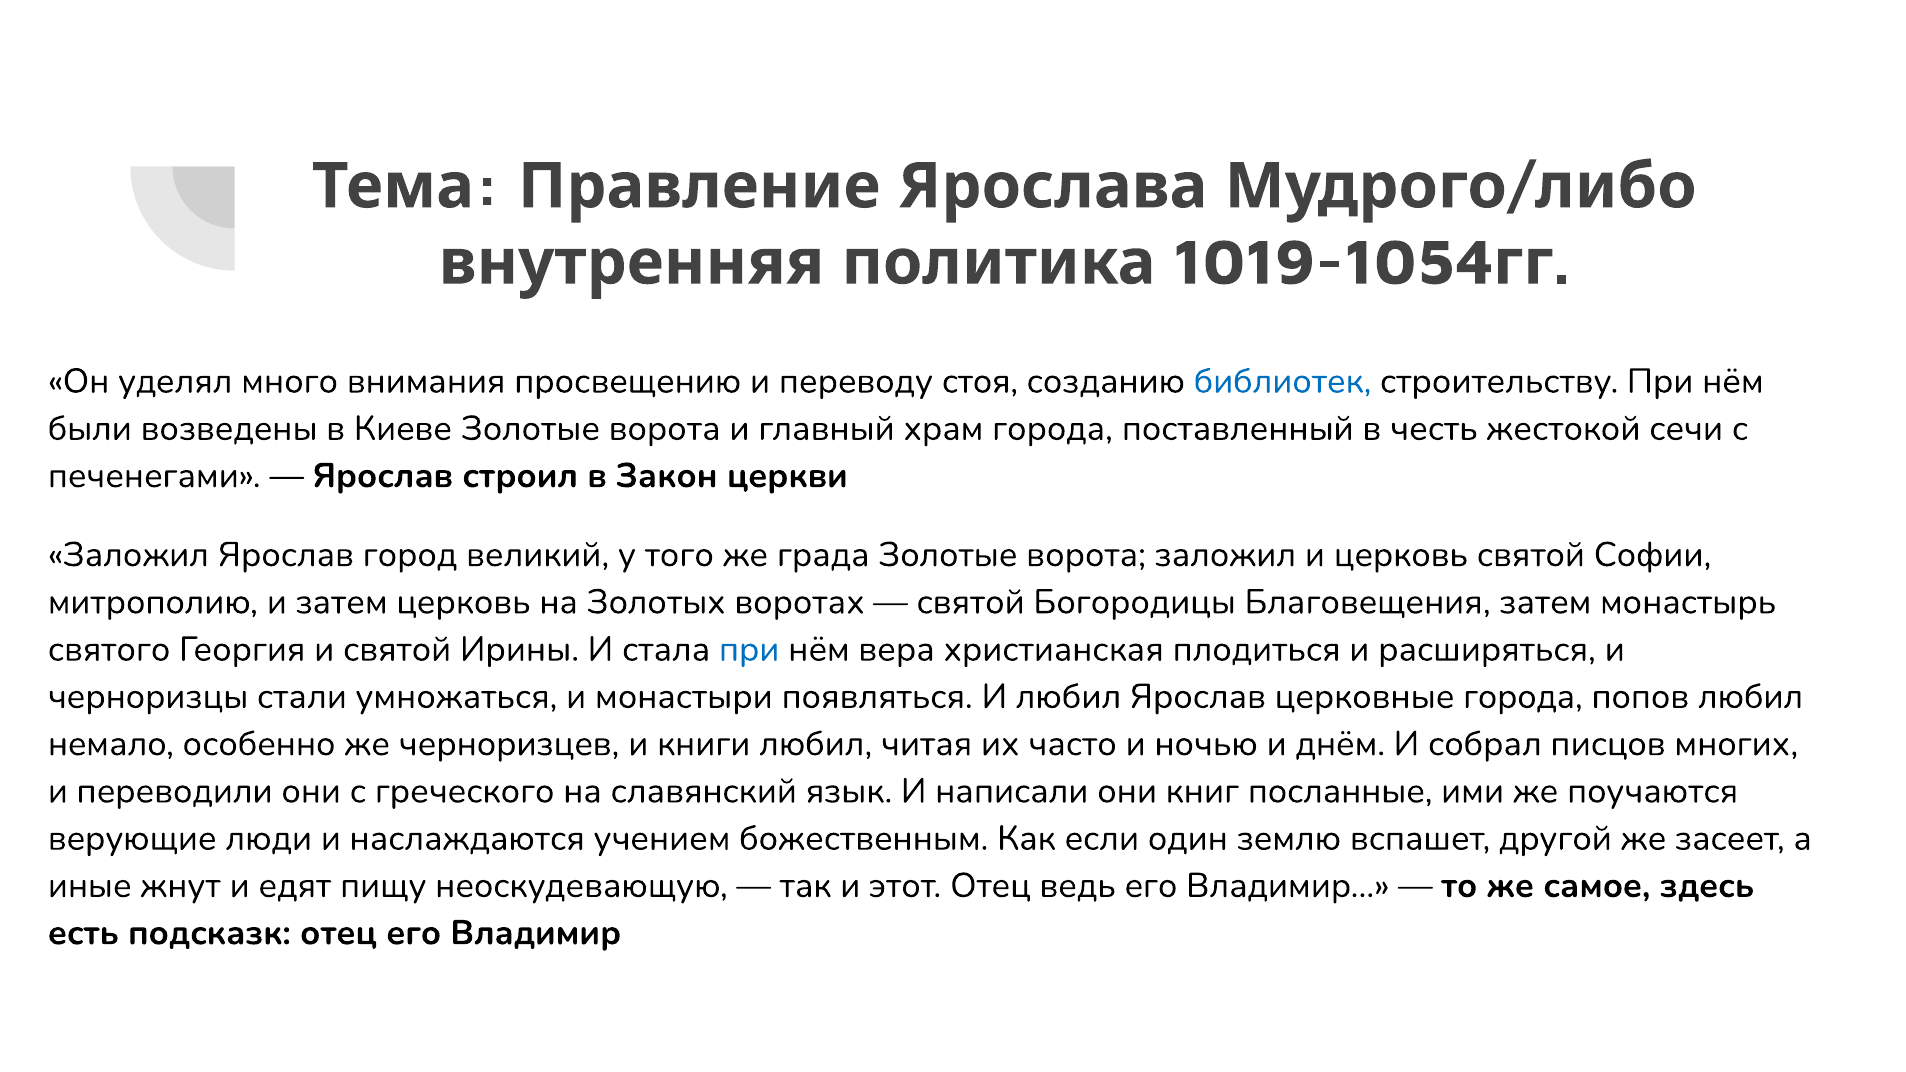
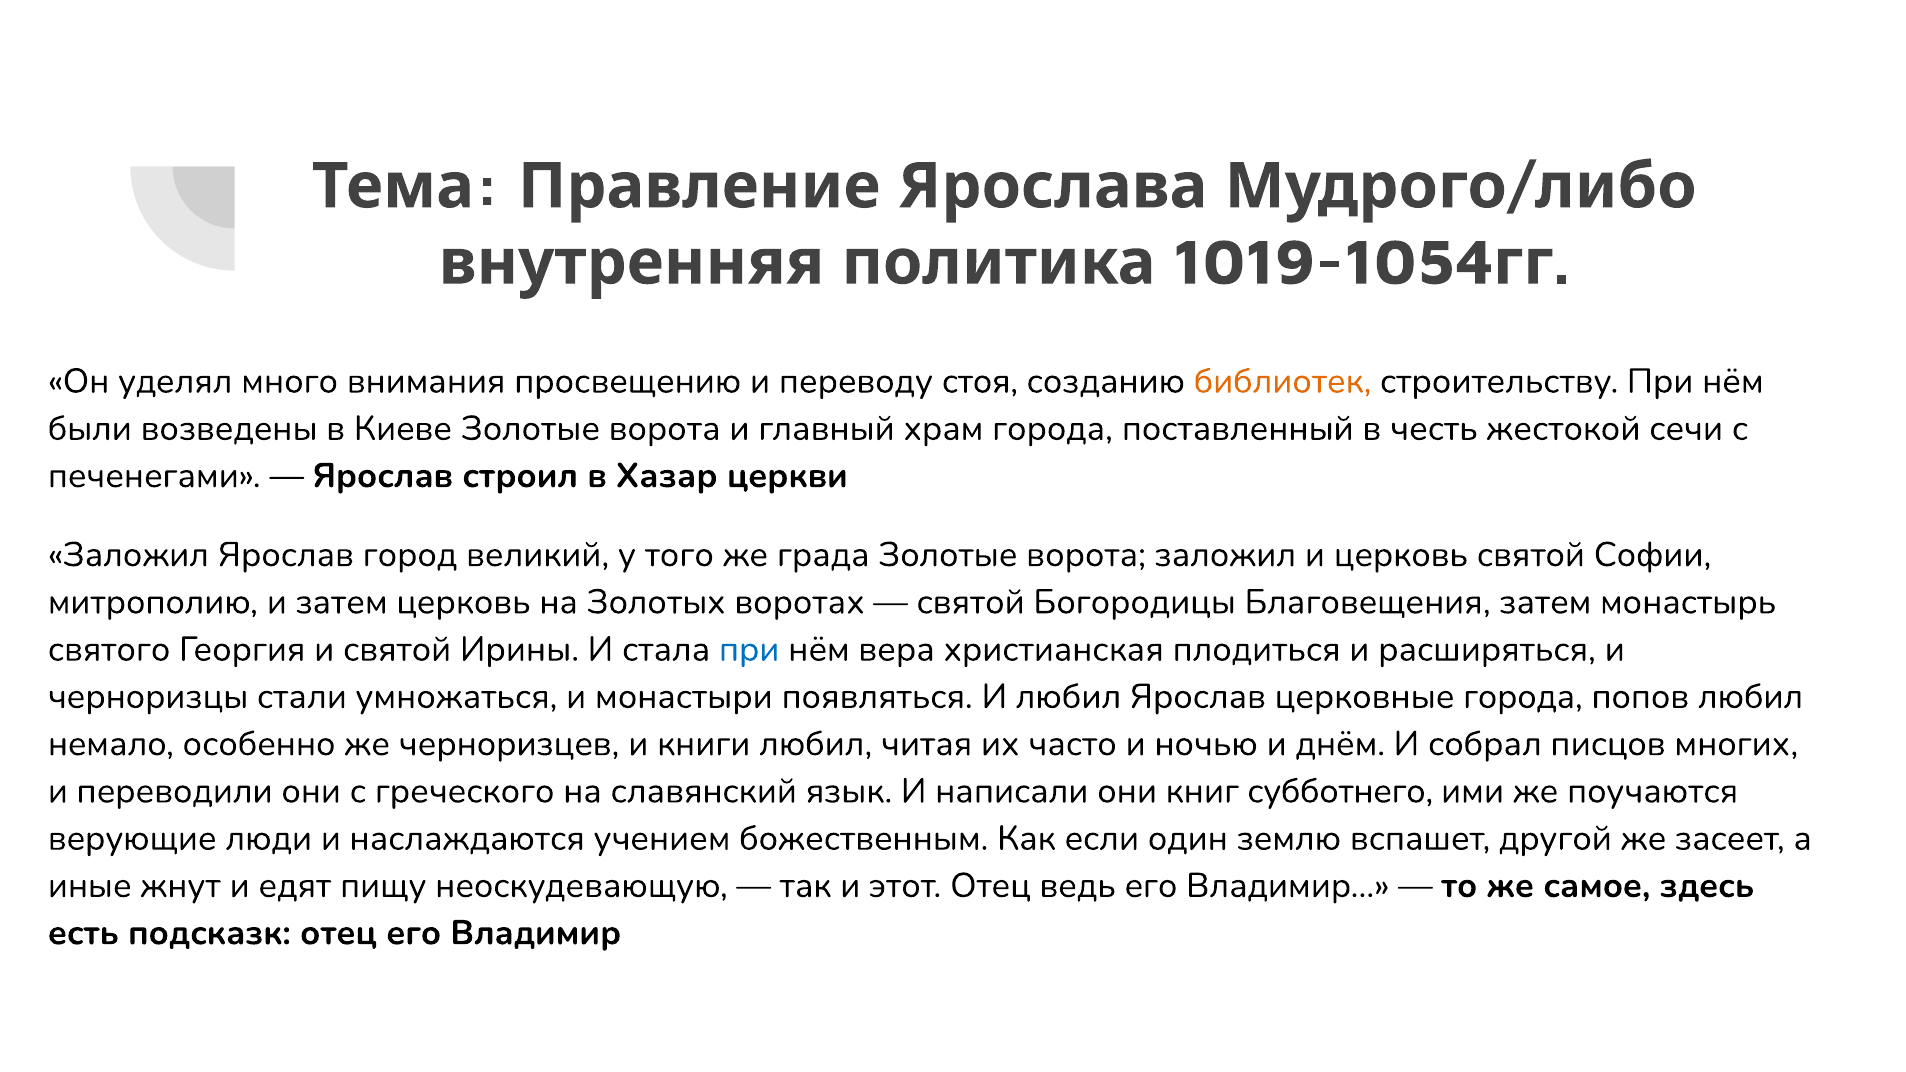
библиотек colour: blue -> orange (1283, 381)
Закон: Закон -> Хазар (667, 476)
посланные: посланные -> субботнего (1340, 791)
